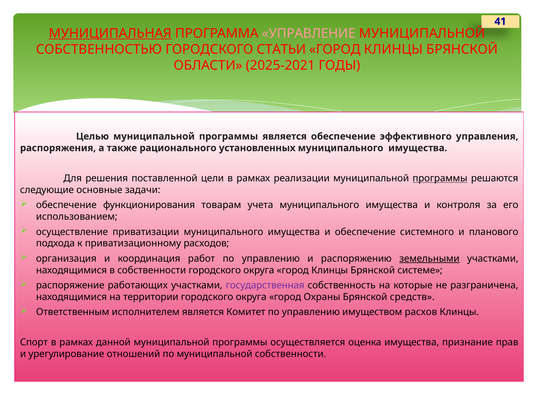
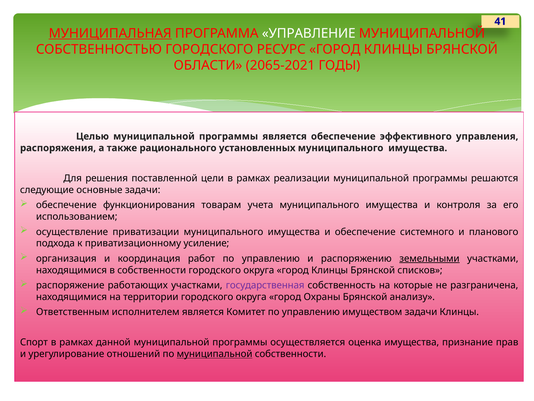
УПРАВЛЕНИЕ colour: pink -> white (309, 33)
СТАТЬИ: СТАТЬИ -> РЕСУРС (281, 49)
2025-2021: 2025-2021 -> 2065-2021 (280, 65)
программы underline: present -> none (440, 178)
расходов: расходов -> усиление (206, 243)
системе: системе -> списков (420, 270)
средств: средств -> анализу (412, 297)
имуществом расхов: расхов -> задачи (421, 312)
муниципальной underline: none -> present (215, 354)
